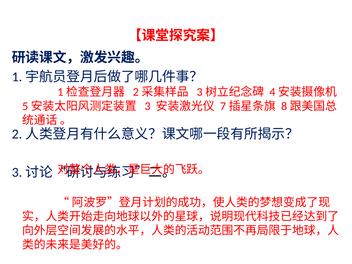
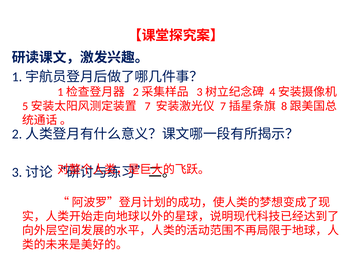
3: 3 -> 7 (148, 106)
